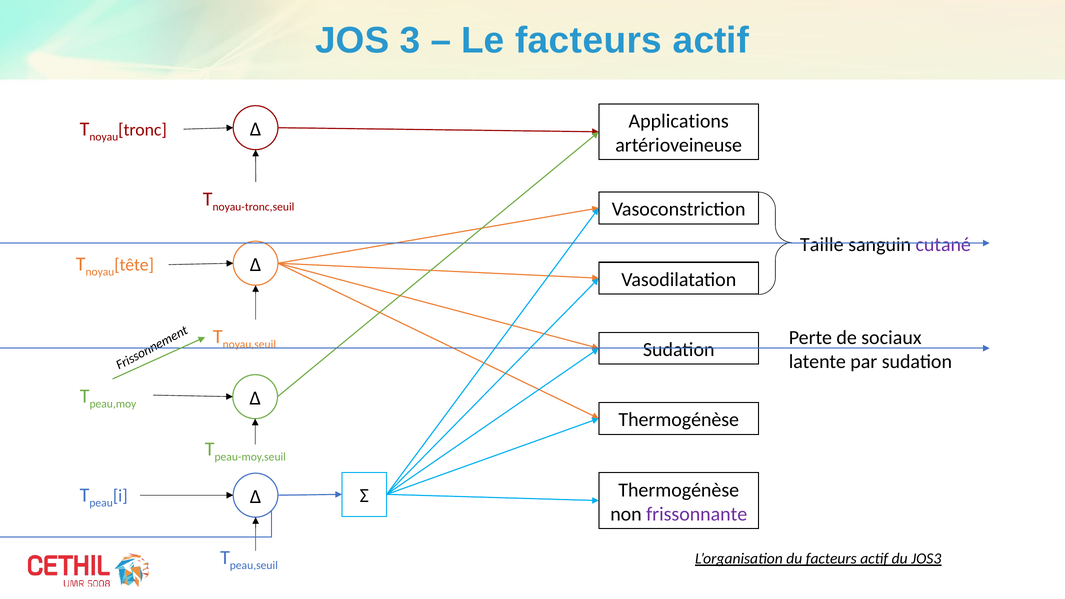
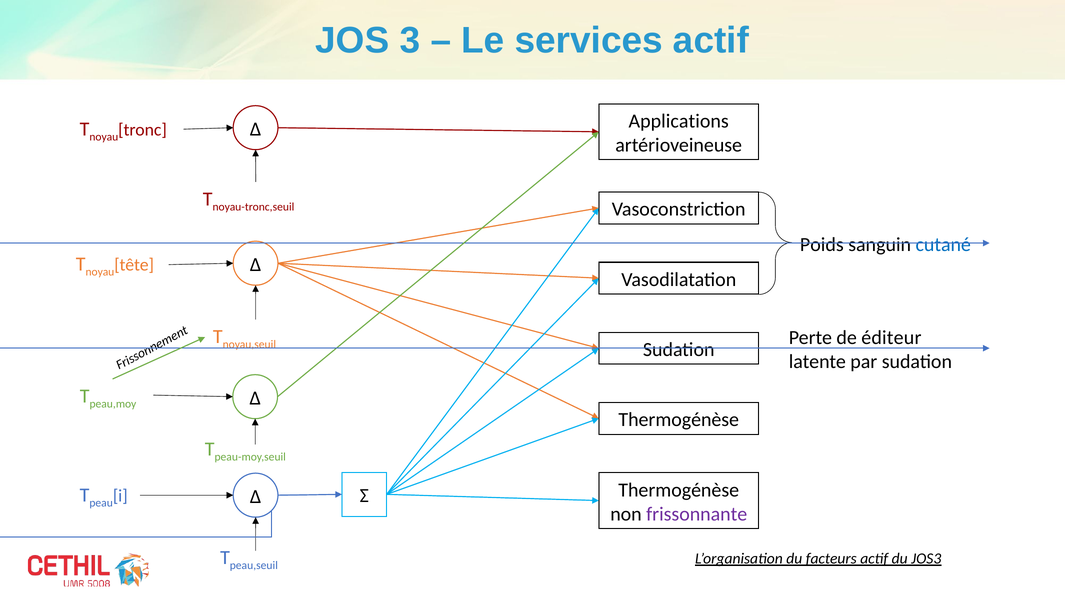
Le facteurs: facteurs -> services (589, 41)
Taille: Taille -> Poids (822, 244)
cutané colour: purple -> blue (943, 244)
sociaux: sociaux -> éditeur (891, 338)
